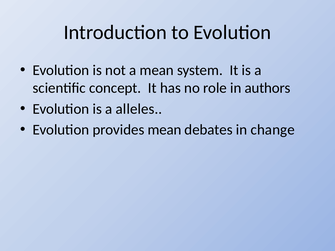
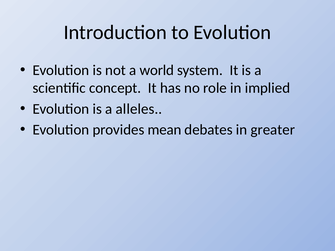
a mean: mean -> world (157, 70)
authors: authors -> implied (267, 88)
change: change -> greater (273, 130)
